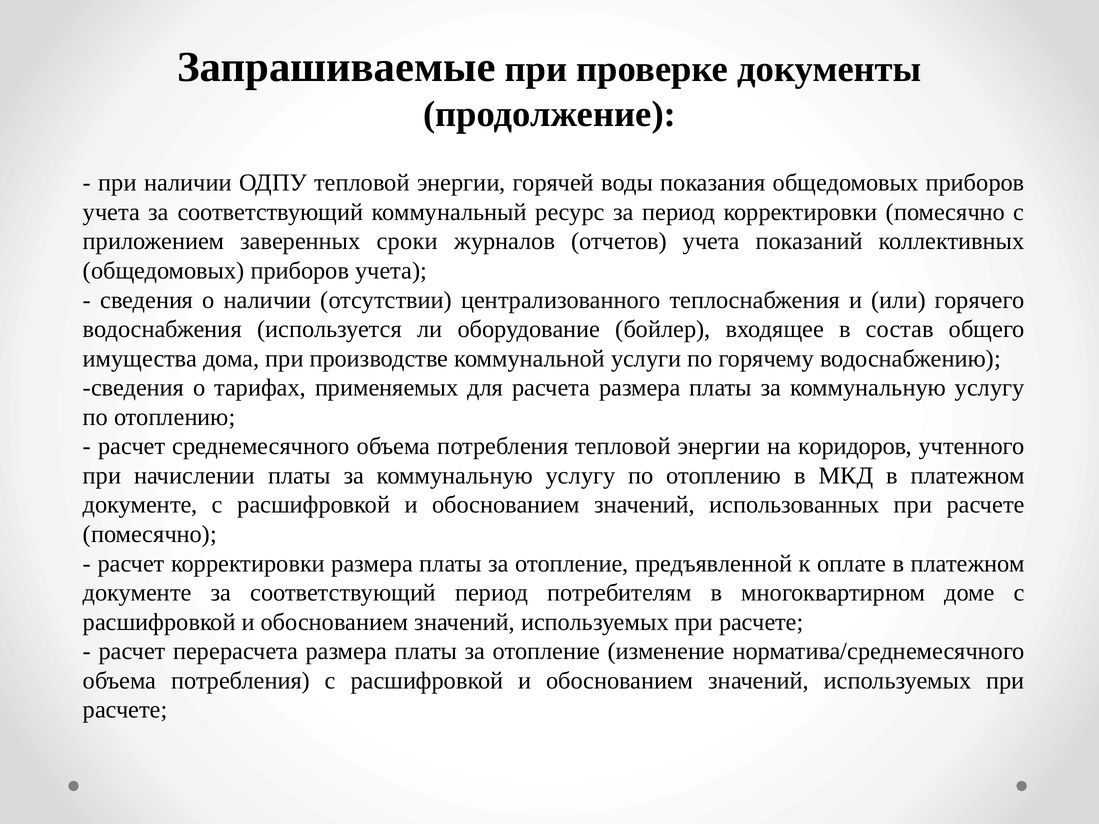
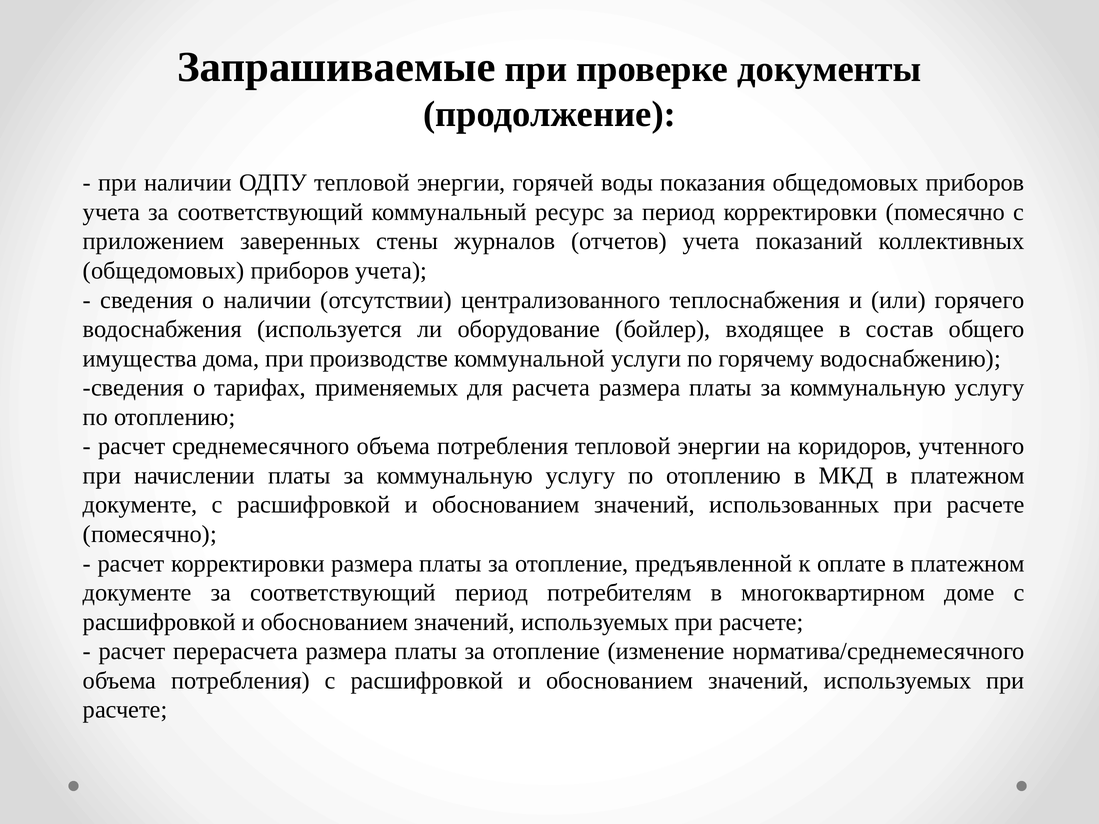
сроки: сроки -> стены (407, 241)
